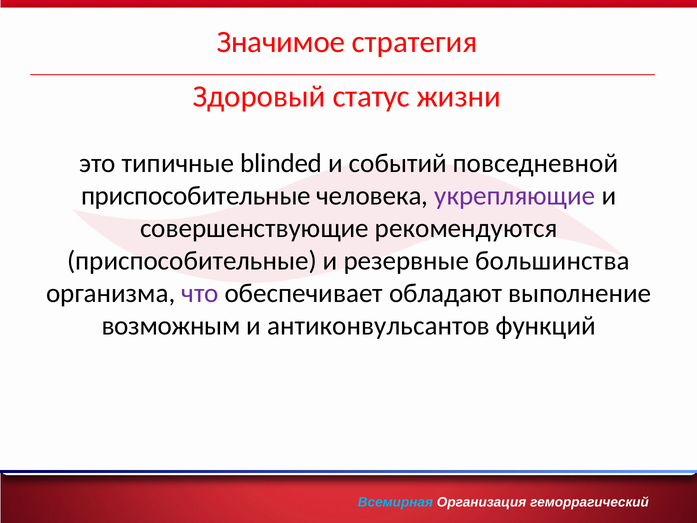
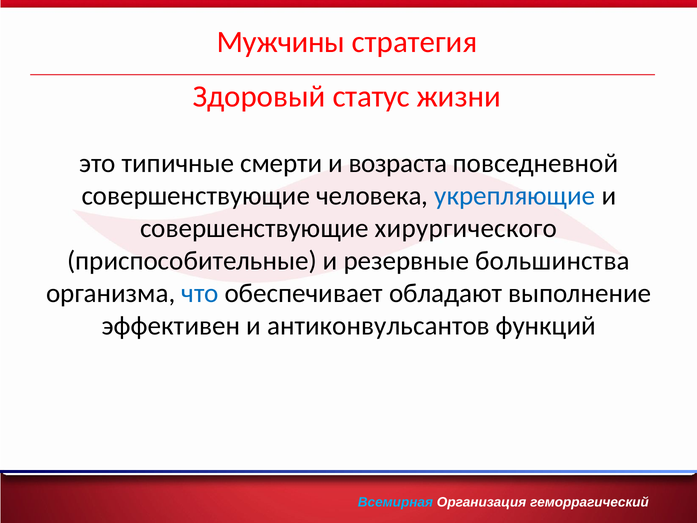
Значимое: Значимое -> Мужчины (281, 42)
blinded: blinded -> смерти (281, 163)
событий: событий -> возраста (398, 163)
приспособительные: приспособительные -> совершенствующие (196, 196)
укрепляющие colour: purple -> blue (515, 196)
рекомендуются: рекомендуются -> хирургического (466, 228)
что colour: purple -> blue (200, 293)
возможным: возможным -> эффективен (171, 326)
